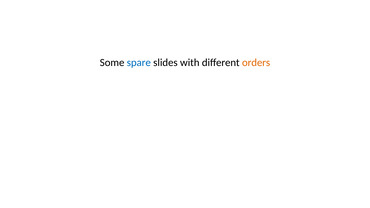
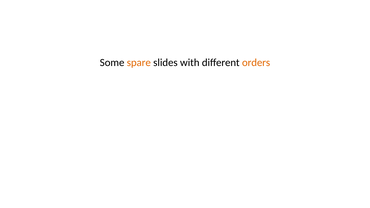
spare colour: blue -> orange (139, 63)
